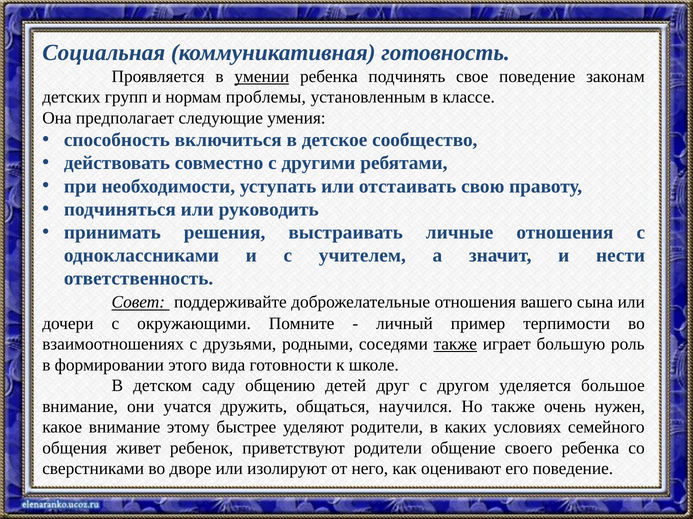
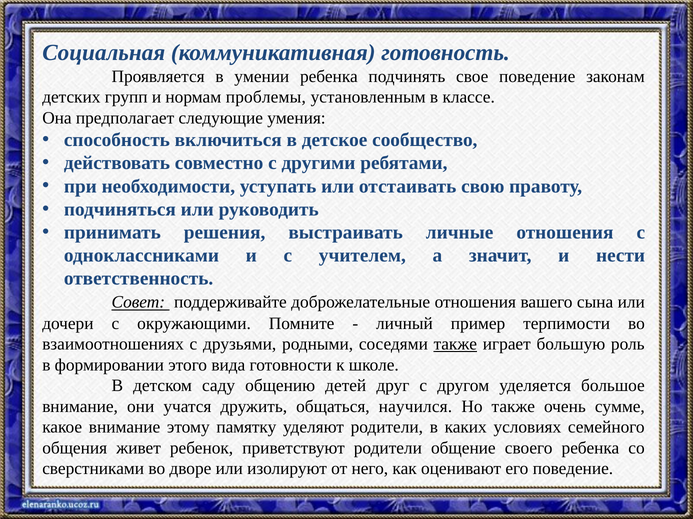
умении underline: present -> none (262, 77)
нужен: нужен -> сумме (620, 407)
быстрее: быстрее -> памятку (246, 428)
